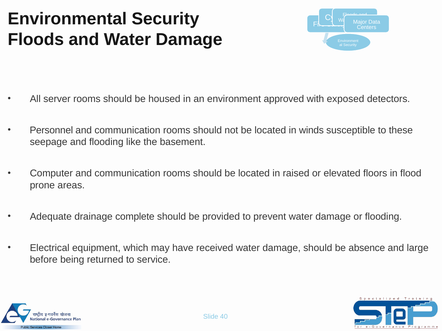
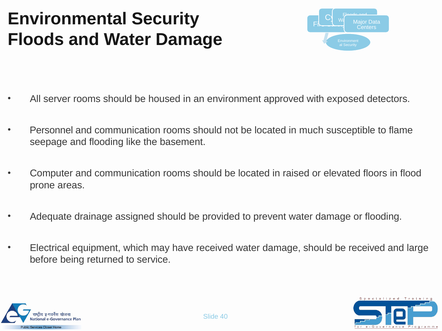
winds: winds -> much (311, 130)
these: these -> flame (401, 130)
complete: complete -> assigned (135, 217)
be absence: absence -> received (367, 248)
